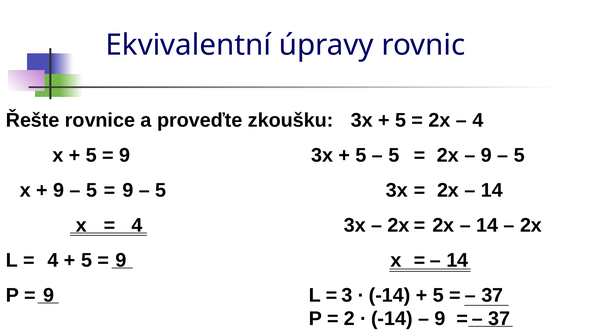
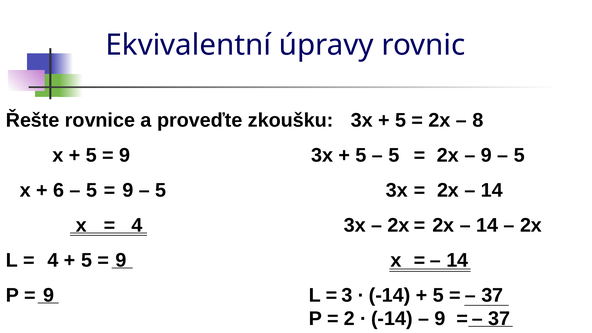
4: 4 -> 8 (478, 120)
9: 9 -> 6 (59, 190)
